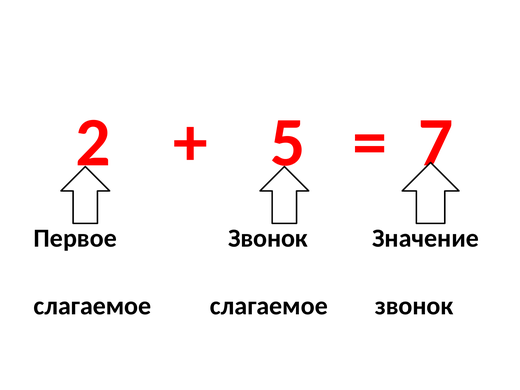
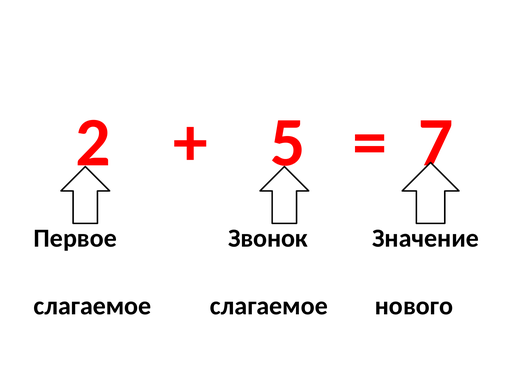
слагаемое звонок: звонок -> нового (414, 306)
